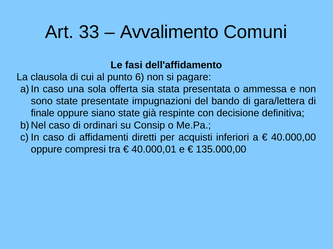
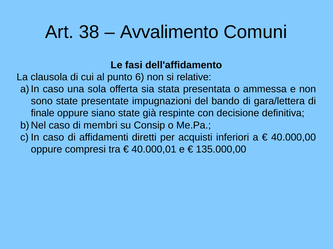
33: 33 -> 38 (89, 32)
pagare: pagare -> relative (194, 77)
ordinari: ordinari -> membri (100, 126)
